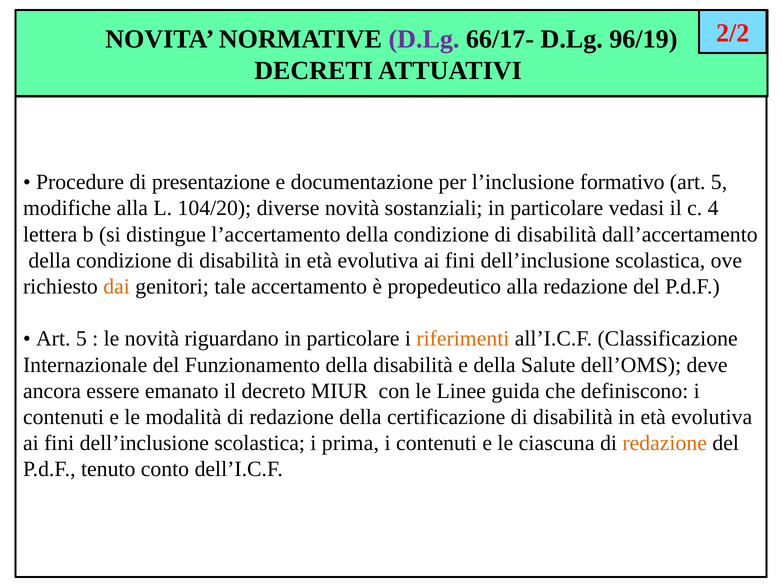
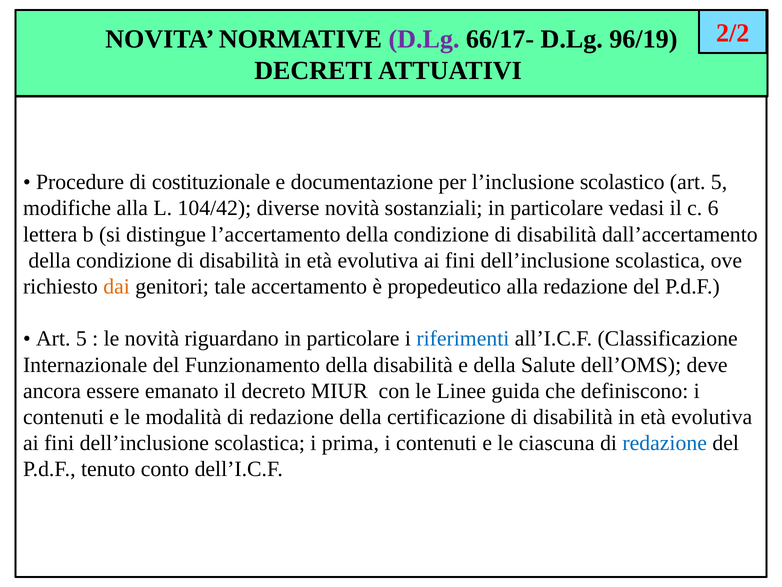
presentazione: presentazione -> costituzionale (211, 182)
formativo: formativo -> scolastico (622, 182)
104/20: 104/20 -> 104/42 (214, 208)
4: 4 -> 6 (713, 208)
riferimenti colour: orange -> blue (463, 339)
redazione colour: orange -> blue (665, 443)
